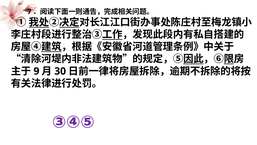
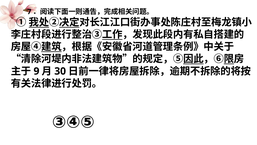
③④⑤ colour: purple -> black (73, 122)
